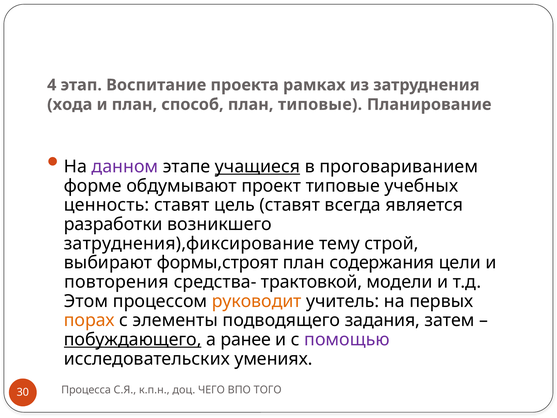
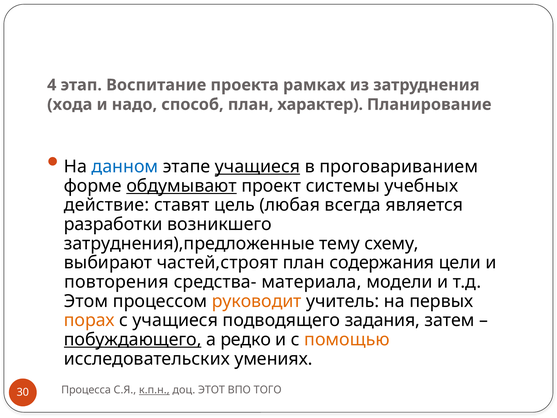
и план: план -> надо (134, 104)
план типовые: типовые -> характер (320, 104)
данном colour: purple -> blue (125, 167)
обдумывают underline: none -> present (182, 186)
проект типовые: типовые -> системы (343, 186)
ценность: ценность -> действие (107, 205)
цель ставят: ставят -> любая (290, 205)
затруднения),фиксирование: затруднения),фиксирование -> затруднения),предложенные (189, 243)
строй: строй -> схему (392, 243)
формы,строят: формы,строят -> частей,строят (217, 263)
трактовкой: трактовкой -> материала (311, 282)
с элементы: элементы -> учащиеся (175, 320)
ранее: ранее -> редко (246, 339)
помощью colour: purple -> orange (347, 339)
к.п.н underline: none -> present (154, 390)
ЧЕГО: ЧЕГО -> ЭТОТ (211, 390)
